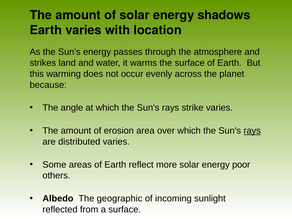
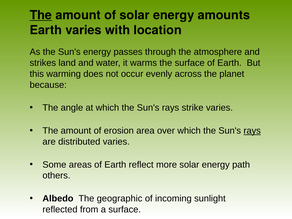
The underline: none -> present (41, 15)
shadows: shadows -> amounts (224, 15)
poor: poor -> path (241, 165)
